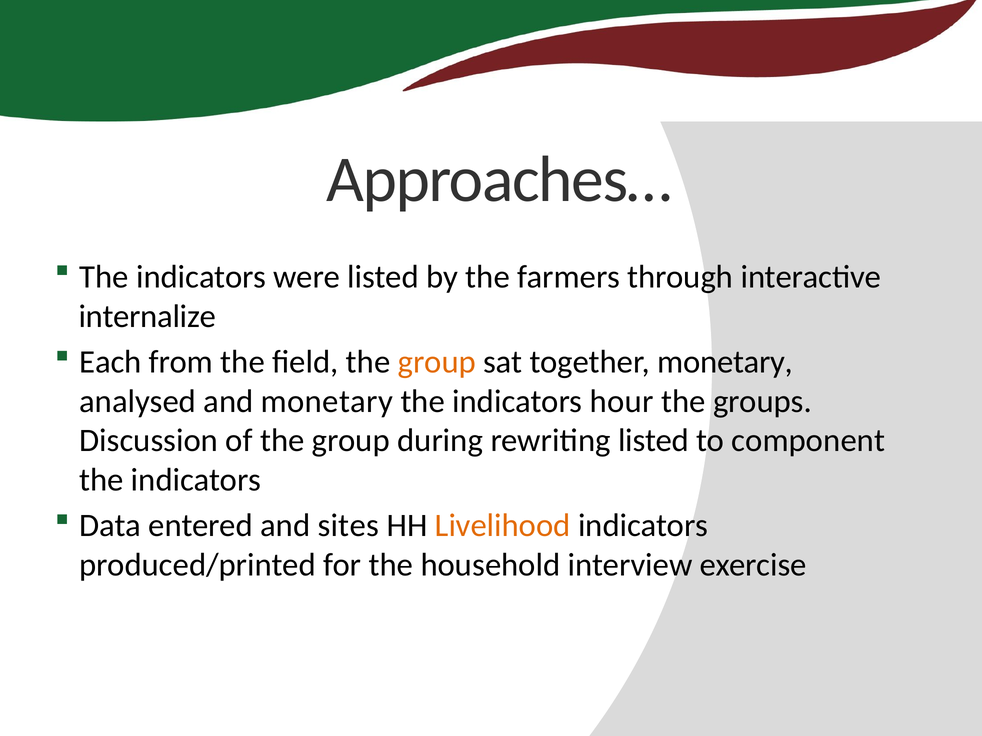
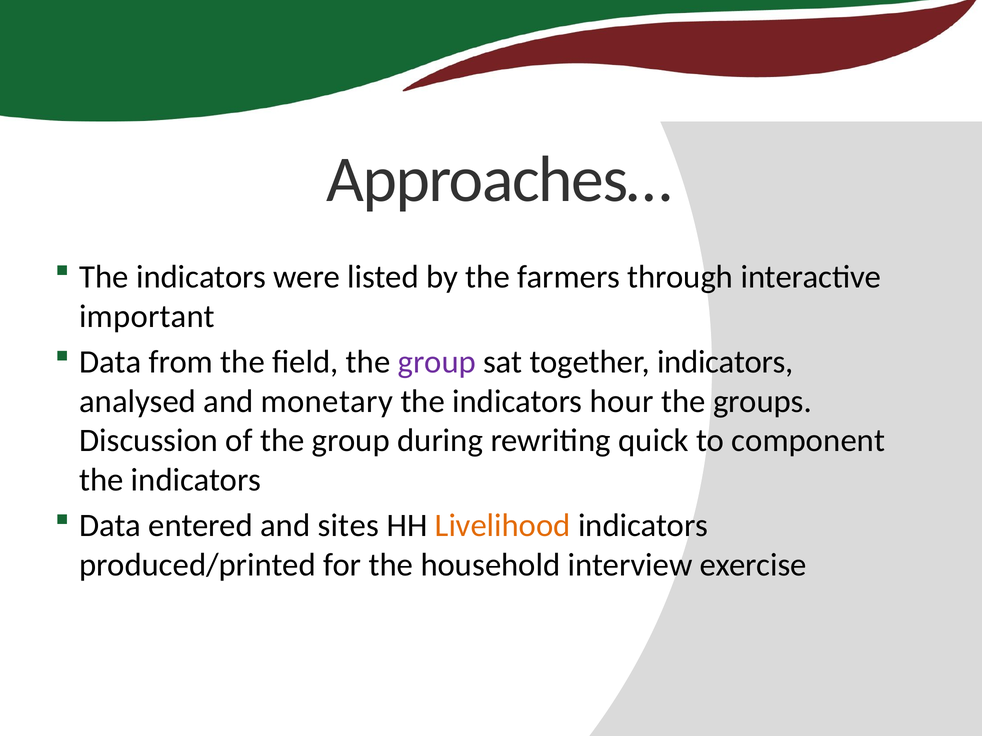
internalize: internalize -> important (147, 317)
Each: Each -> Data (110, 362)
group colour: orange -> purple (437, 362)
together monetary: monetary -> indicators (725, 362)
rewriting listed: listed -> quick (653, 441)
